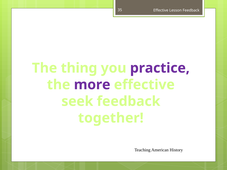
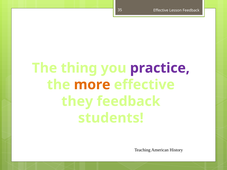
more colour: purple -> orange (92, 85)
seek: seek -> they (77, 101)
together: together -> students (111, 118)
